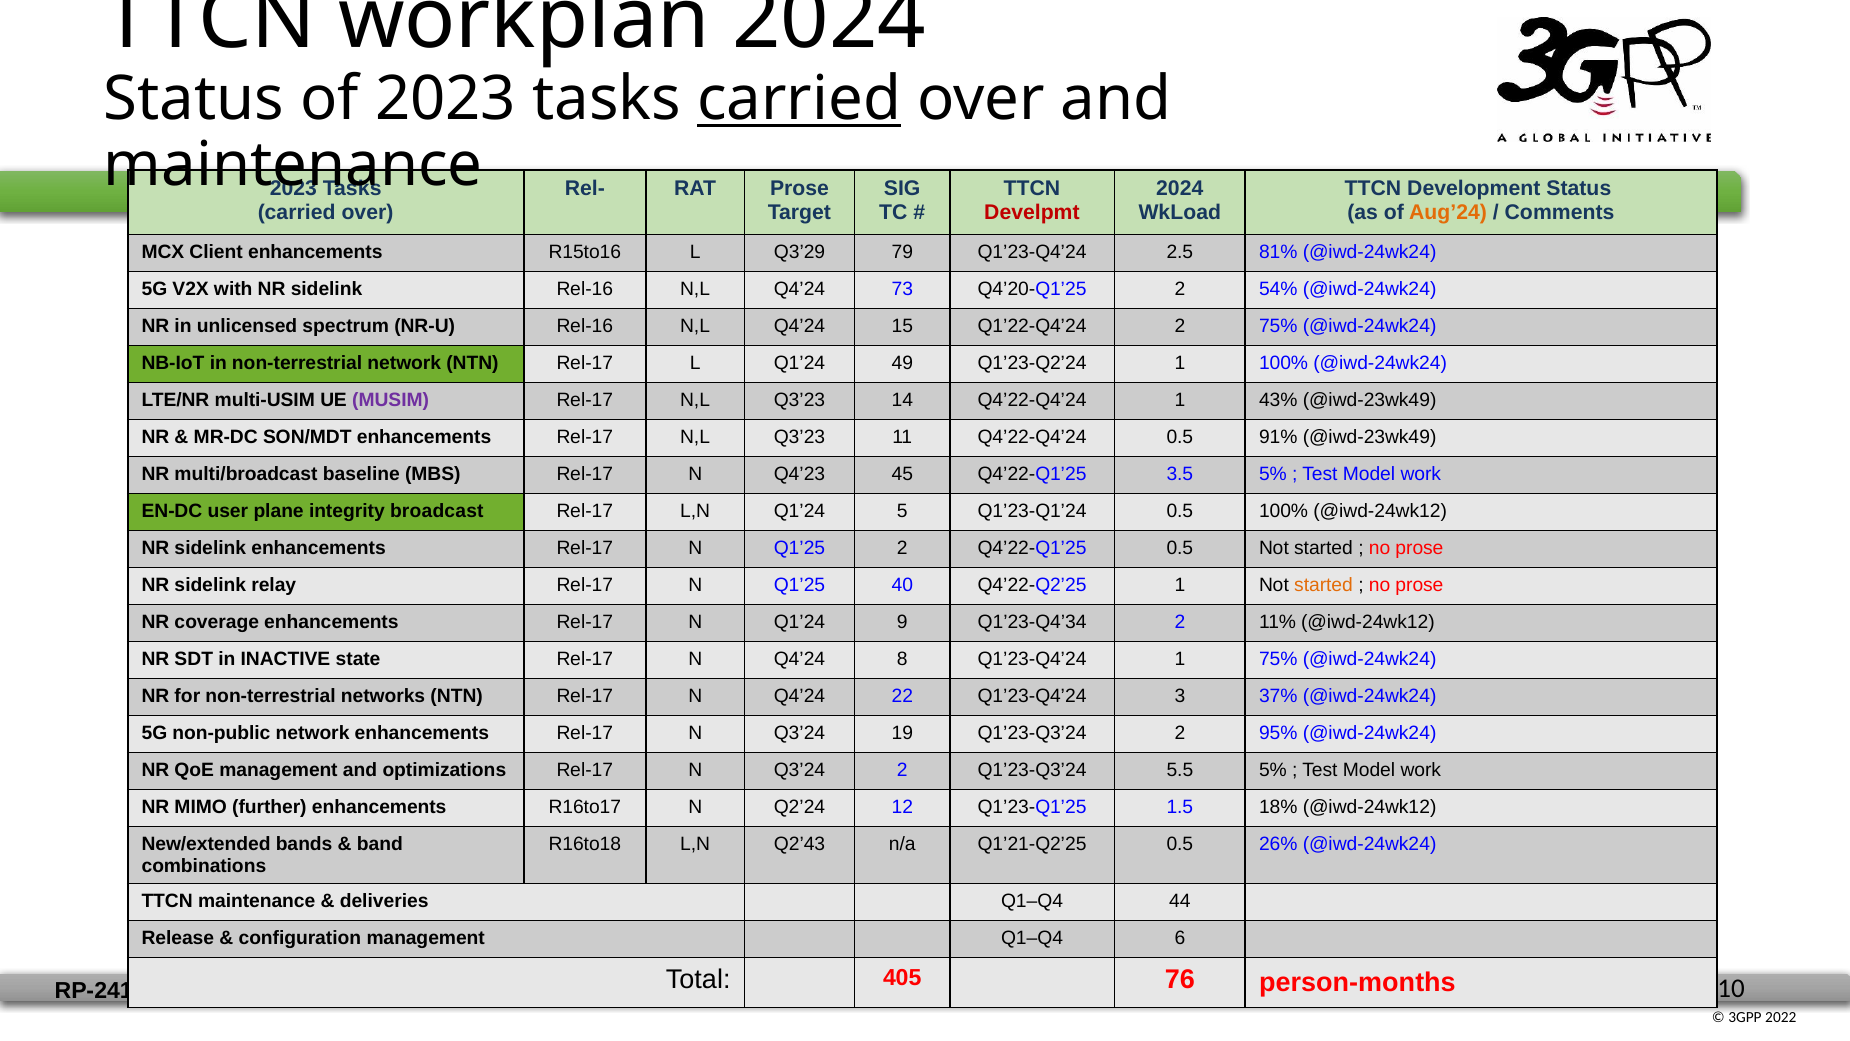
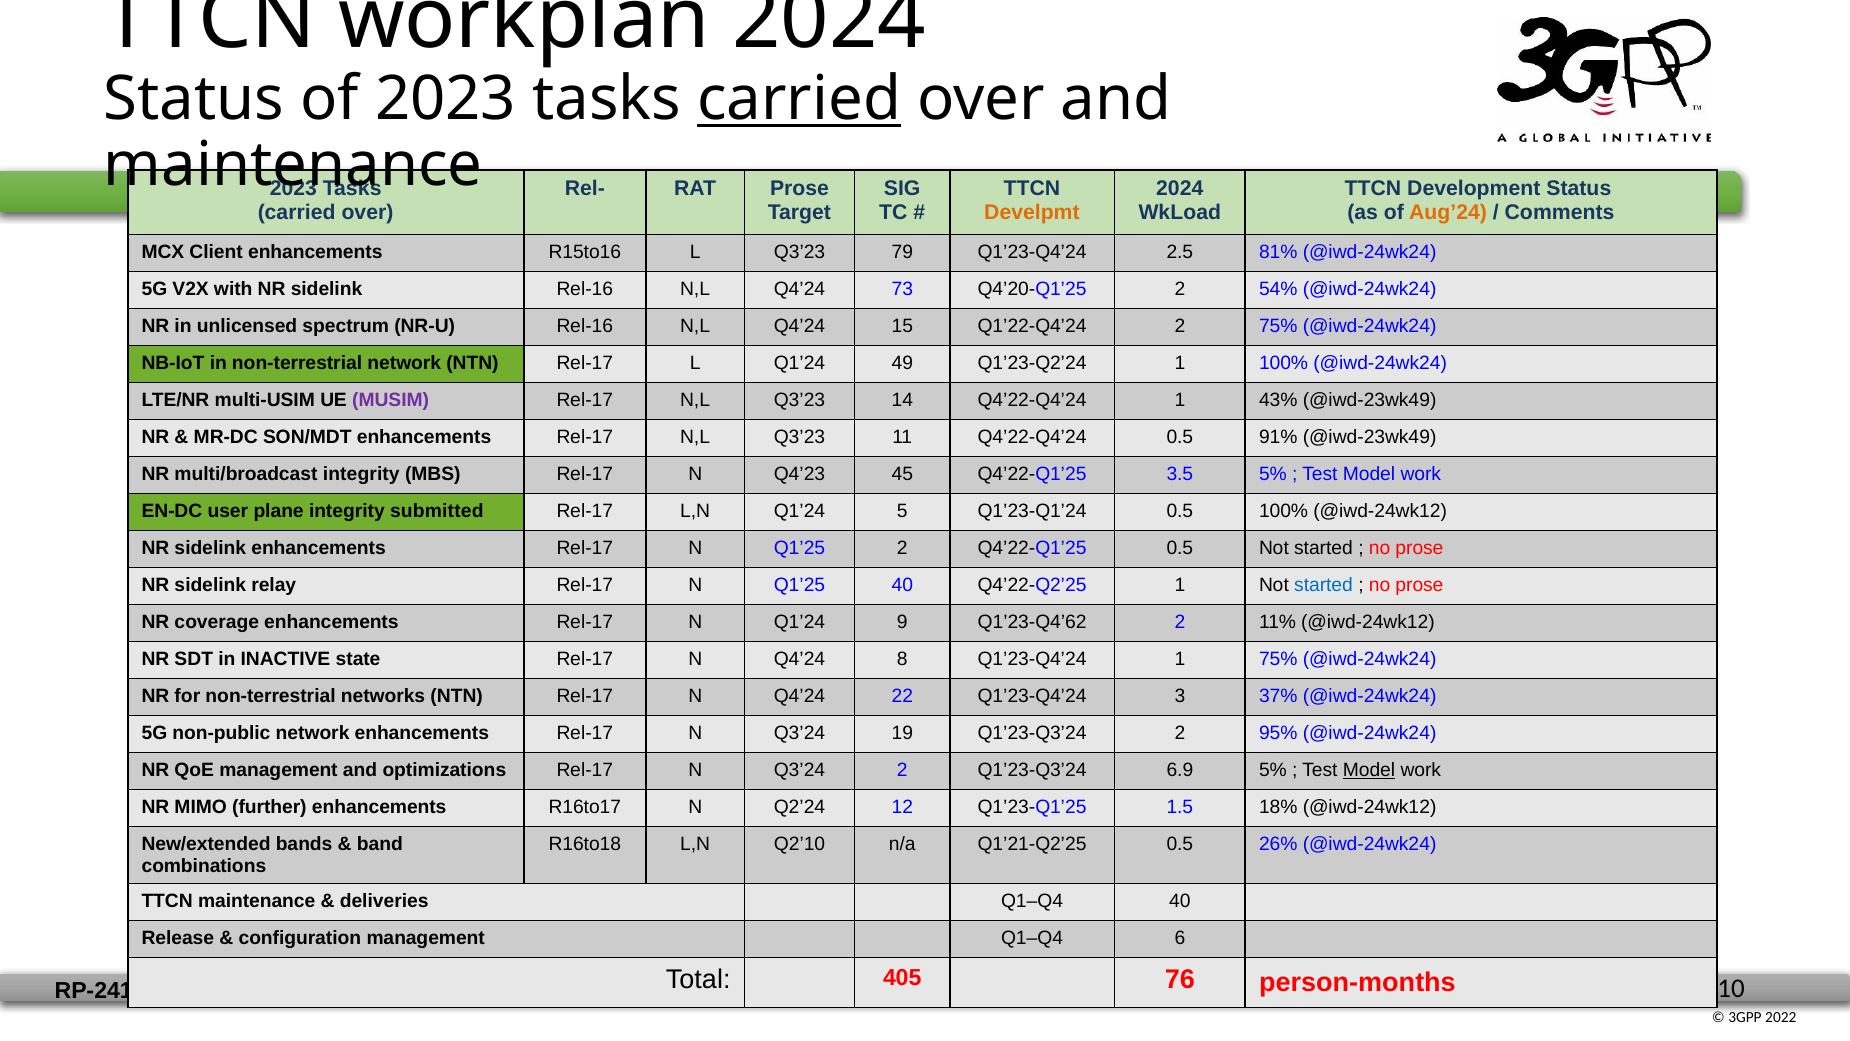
Develpmt colour: red -> orange (1032, 212)
L Q3’29: Q3’29 -> Q3’23 (800, 252)
multi/broadcast baseline: baseline -> integrity (361, 474)
broadcast: broadcast -> submitted (437, 511)
started colour: orange -> blue (1324, 585)
Q1’23-Q4’34: Q1’23-Q4’34 -> Q1’23-Q4’62 (1032, 622)
5.5: 5.5 -> 6.9 (1180, 770)
Model underline: none -> present (1369, 770)
Q2’43: Q2’43 -> Q2’10 (800, 844)
Q1–Q4 44: 44 -> 40 (1180, 901)
